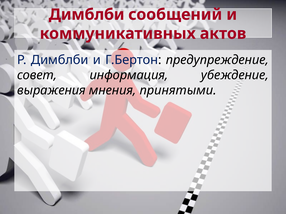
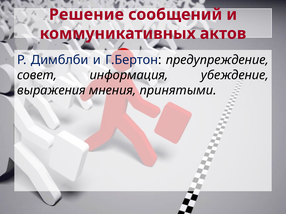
Димблби: Димблби -> Решение (86, 15)
